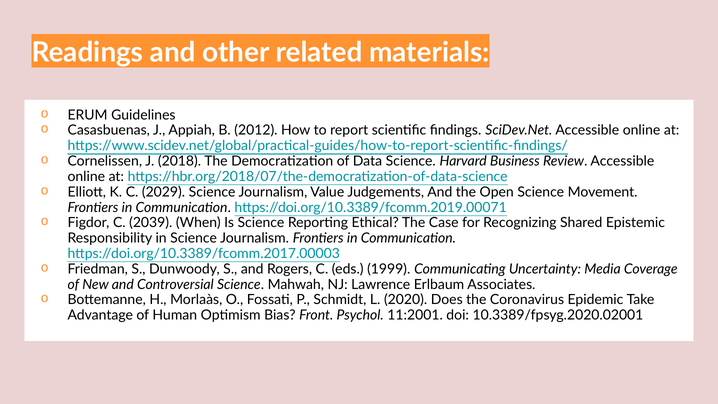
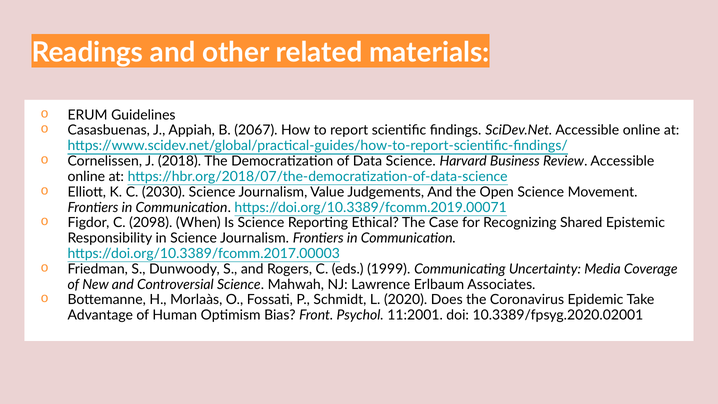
2012: 2012 -> 2067 (256, 130)
2029: 2029 -> 2030 (163, 192)
2039: 2039 -> 2098 (151, 223)
